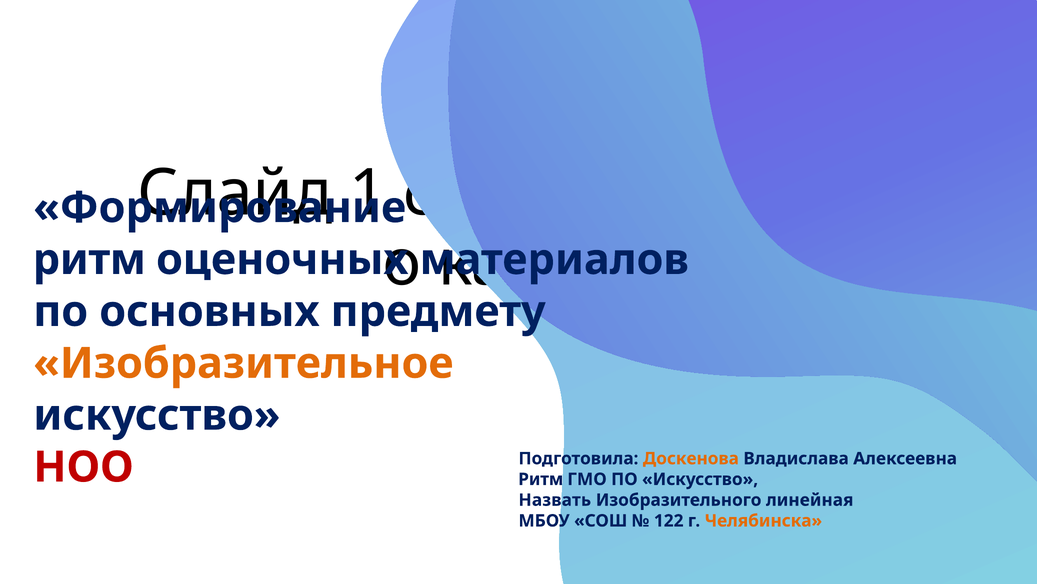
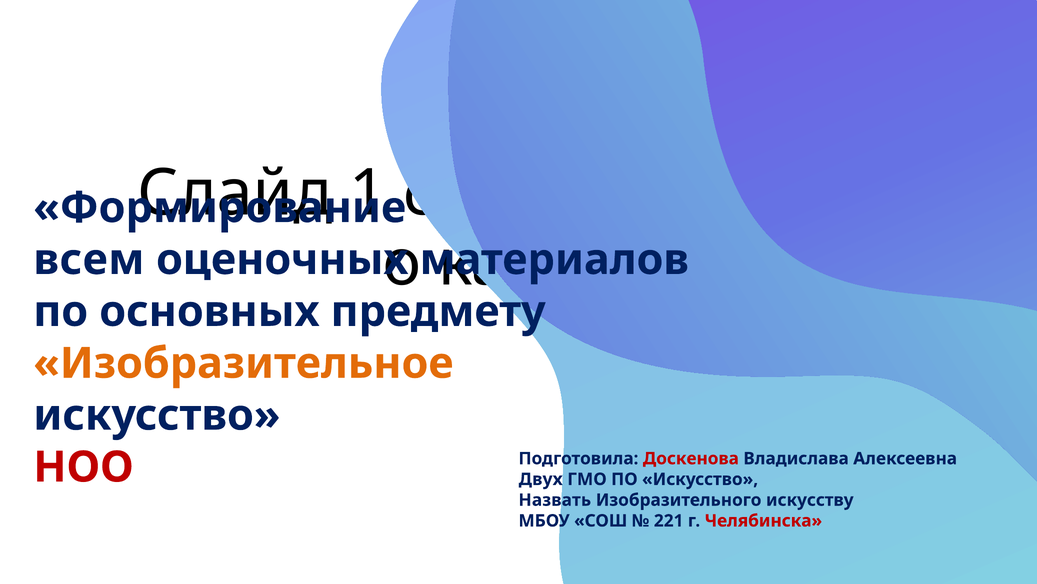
ритм: ритм -> всем (89, 259)
Доскенова colour: orange -> red (691, 458)
Ритм: Ритм -> Двух (541, 479)
линейная: линейная -> искусству (810, 499)
122: 122 -> 221 (669, 520)
Челябинска colour: orange -> red (763, 520)
